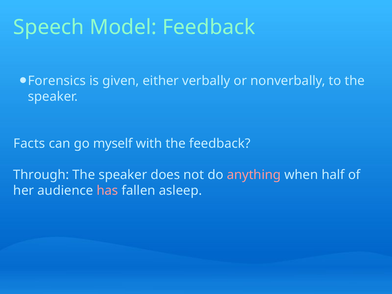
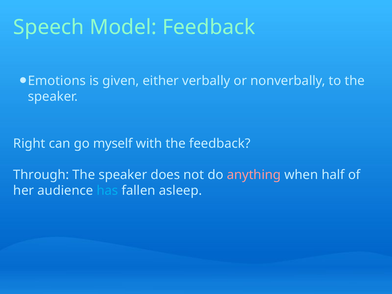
Forensics: Forensics -> Emotions (57, 81)
Facts: Facts -> Right (29, 143)
has colour: pink -> light blue (107, 190)
